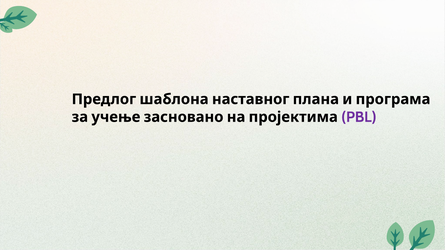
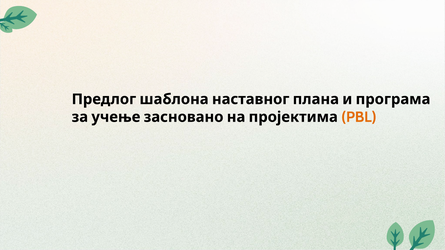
PBL colour: purple -> orange (359, 117)
